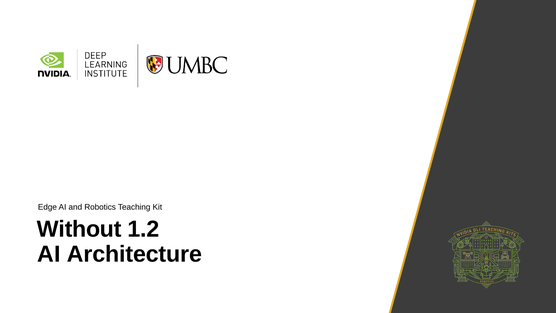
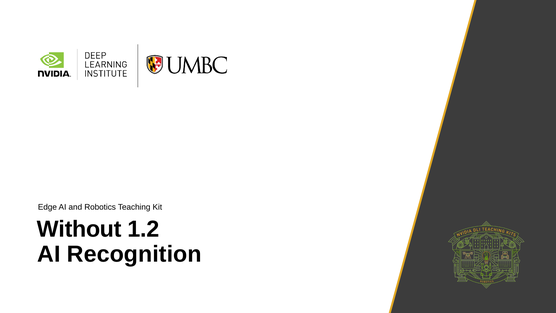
Architecture: Architecture -> Recognition (134, 254)
